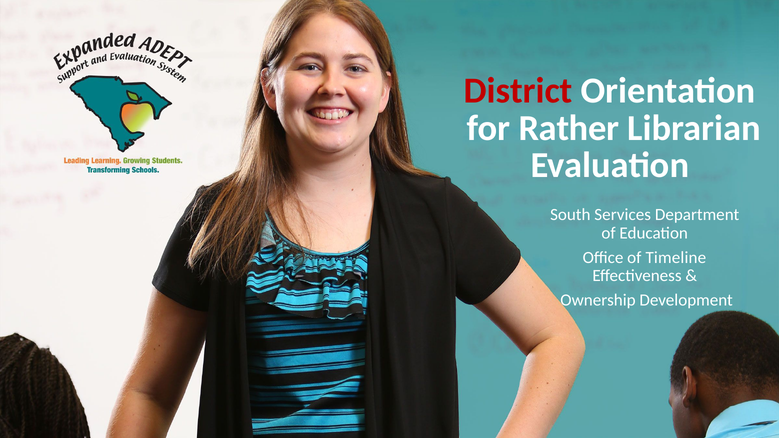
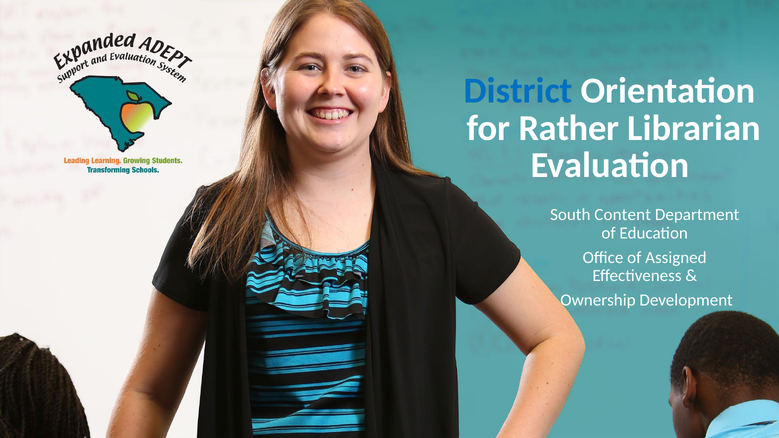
District colour: red -> blue (518, 91)
Services: Services -> Content (623, 215)
Timeline: Timeline -> Assigned (676, 258)
